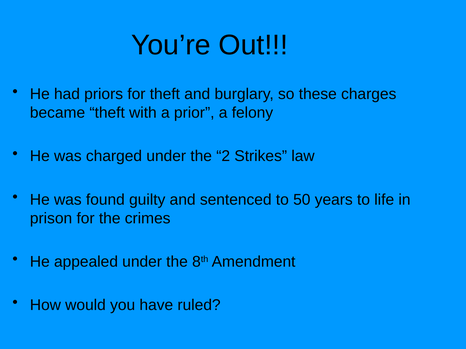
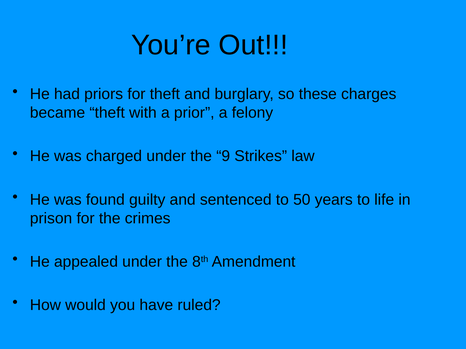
2: 2 -> 9 (223, 156)
